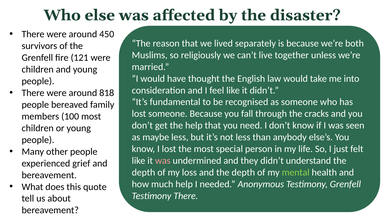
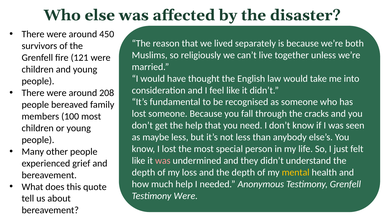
818: 818 -> 208 (107, 93)
mental colour: light green -> yellow (296, 172)
Testimony There: There -> Were (186, 195)
